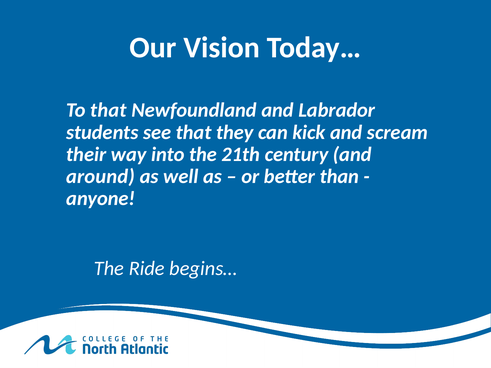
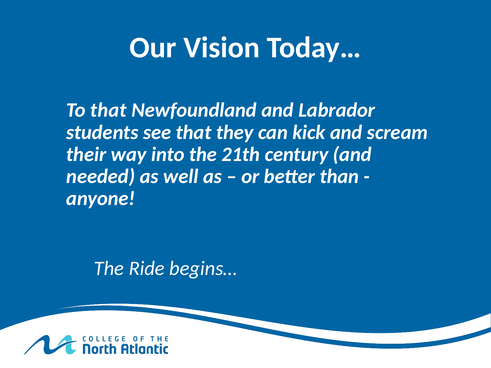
around: around -> needed (101, 177)
